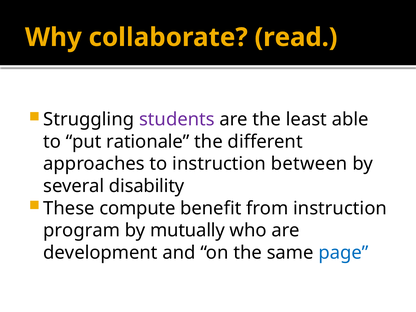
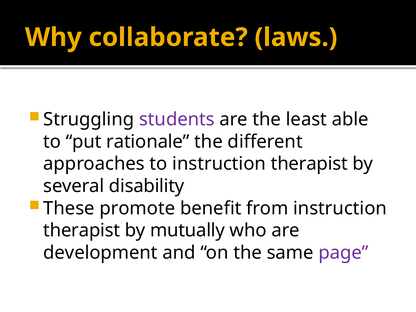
read: read -> laws (296, 37)
to instruction between: between -> therapist (309, 164)
compute: compute -> promote (137, 208)
program: program -> therapist (82, 230)
page colour: blue -> purple (344, 253)
